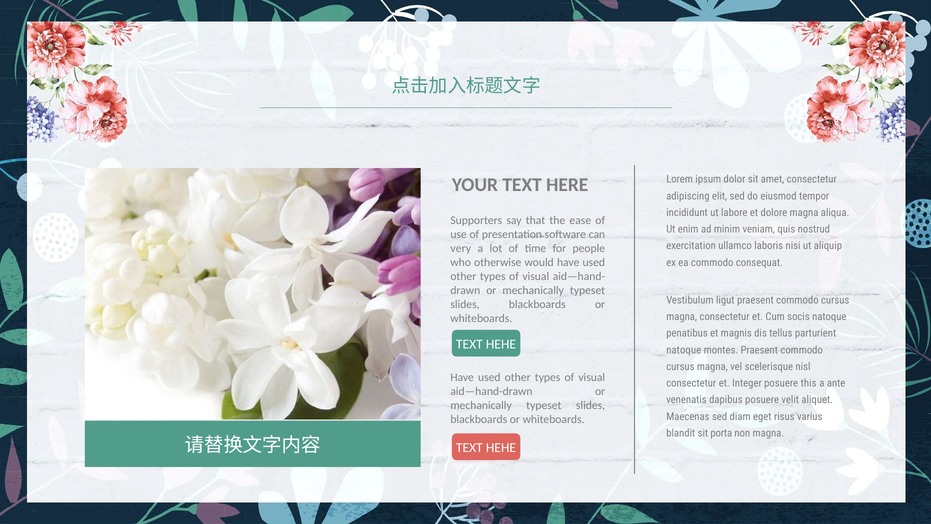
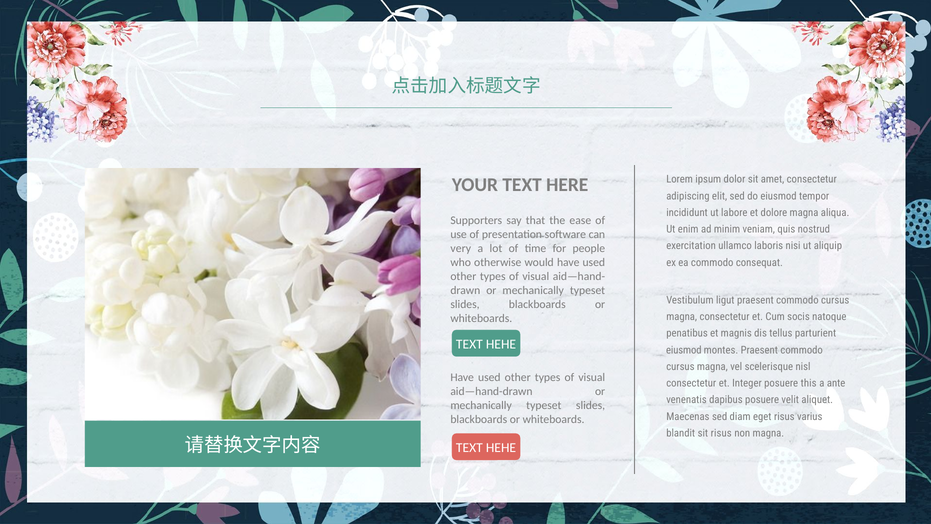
natoque: natoque -> eiusmod (684, 350)
sit porta: porta -> risus (721, 433)
